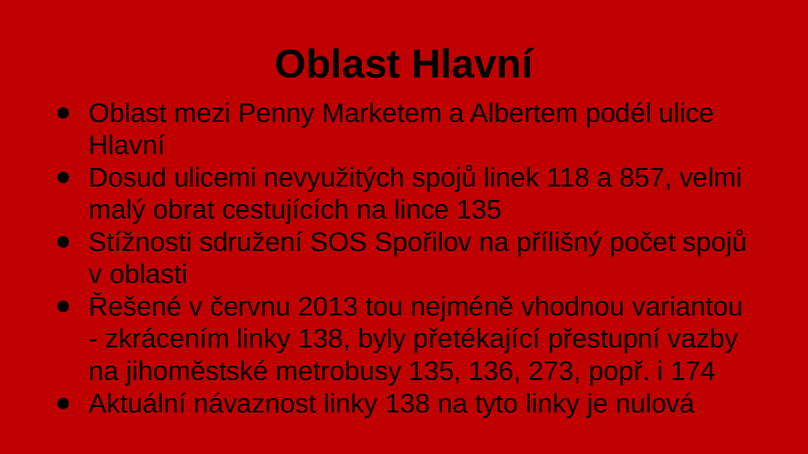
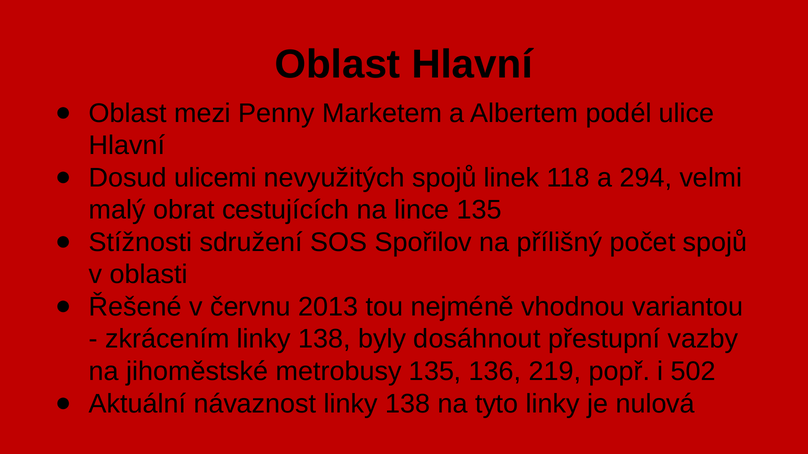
857: 857 -> 294 (646, 178)
přetékající: přetékající -> dosáhnout (477, 340)
273: 273 -> 219 (555, 372)
174: 174 -> 502 (693, 372)
